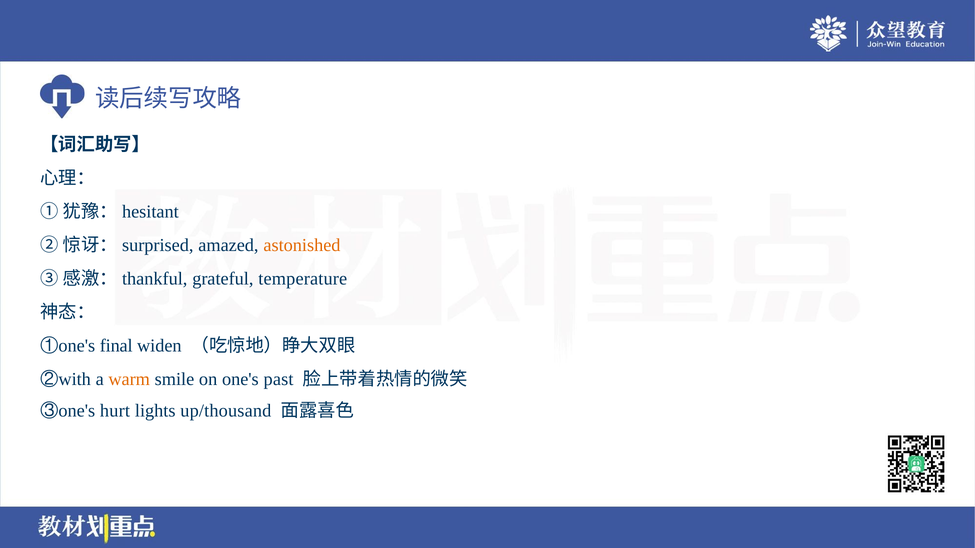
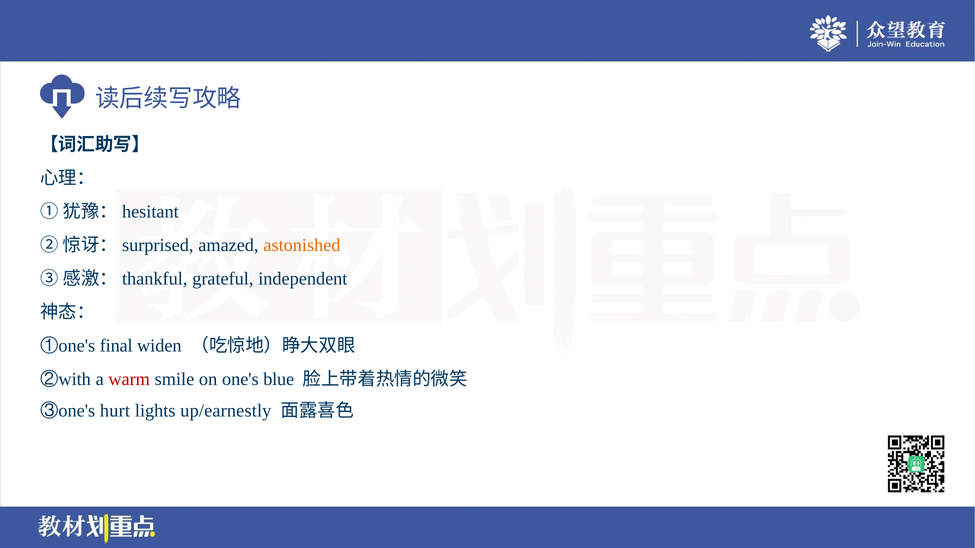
temperature: temperature -> independent (303, 279)
warm colour: orange -> red (129, 379)
past: past -> blue (279, 379)
up/thousand: up/thousand -> up/earnestly (226, 411)
